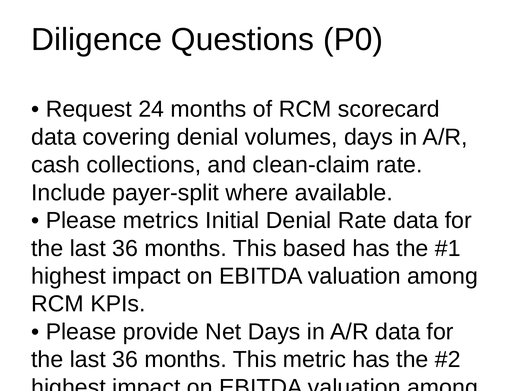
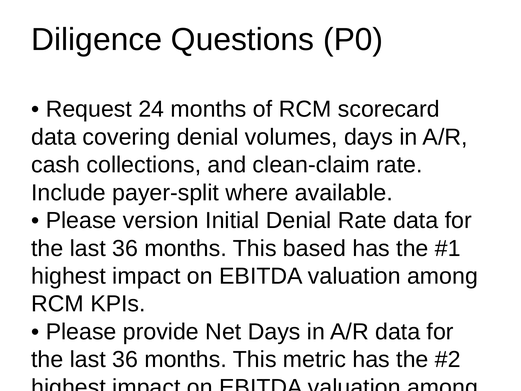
metrics: metrics -> version (161, 220)
